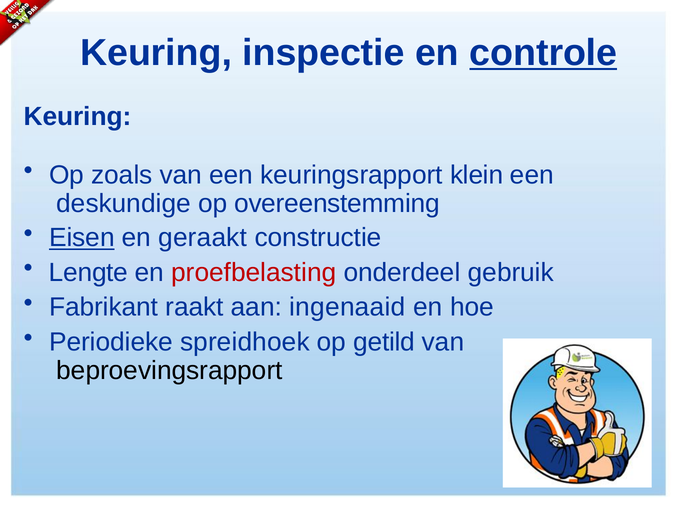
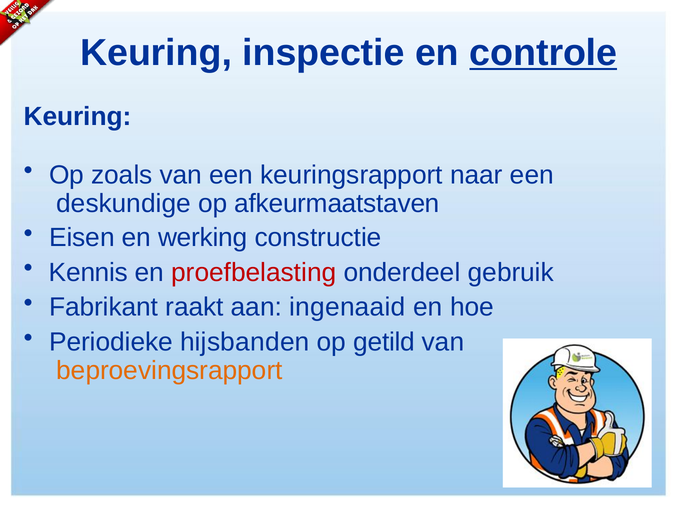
klein: klein -> naar (477, 175)
overeenstemming: overeenstemming -> afkeurmaatstaven (337, 204)
Eisen underline: present -> none (82, 238)
geraakt: geraakt -> werking (203, 238)
Lengte: Lengte -> Kennis (89, 273)
spreidhoek: spreidhoek -> hijsbanden (245, 343)
beproevingsrapport colour: black -> orange (169, 371)
